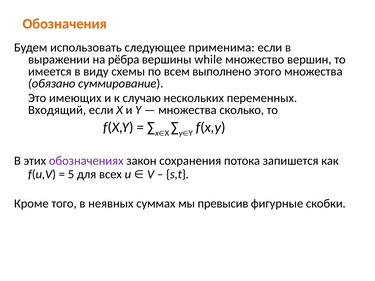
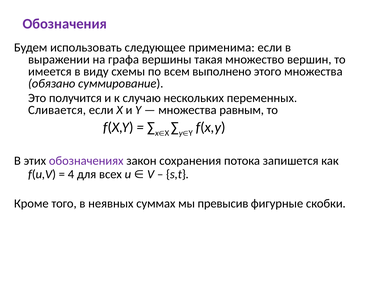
Обозначения colour: orange -> purple (65, 24)
рёбра: рёбра -> графа (124, 60)
while: while -> такая (208, 60)
имеющих: имеющих -> получится (75, 98)
Входящий: Входящий -> Сливается (57, 110)
сколько: сколько -> равным (242, 110)
5: 5 -> 4 (71, 174)
